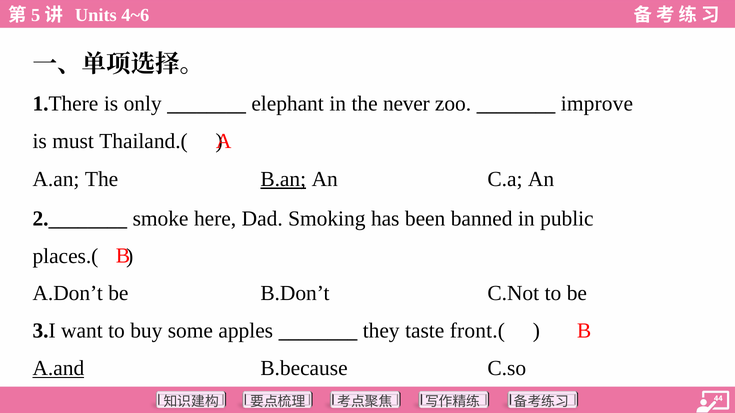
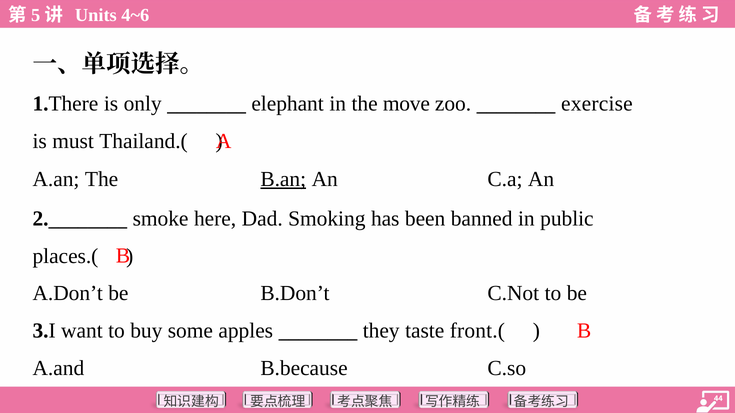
never: never -> move (406, 104)
improve: improve -> exercise (597, 104)
A.and underline: present -> none (58, 369)
